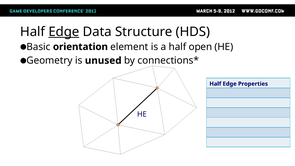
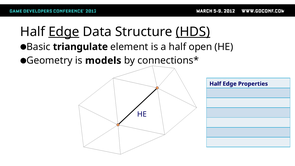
HDS underline: none -> present (193, 32)
orientation: orientation -> triangulate (80, 47)
unused: unused -> models (103, 61)
